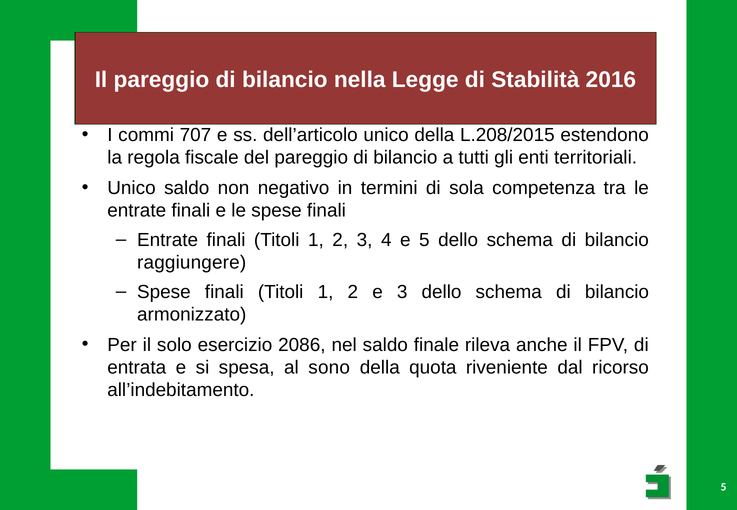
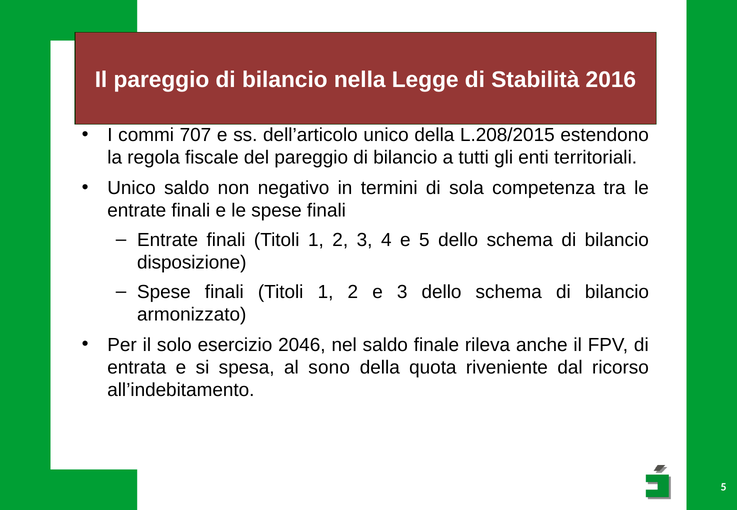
raggiungere: raggiungere -> disposizione (192, 263)
2086: 2086 -> 2046 (302, 345)
